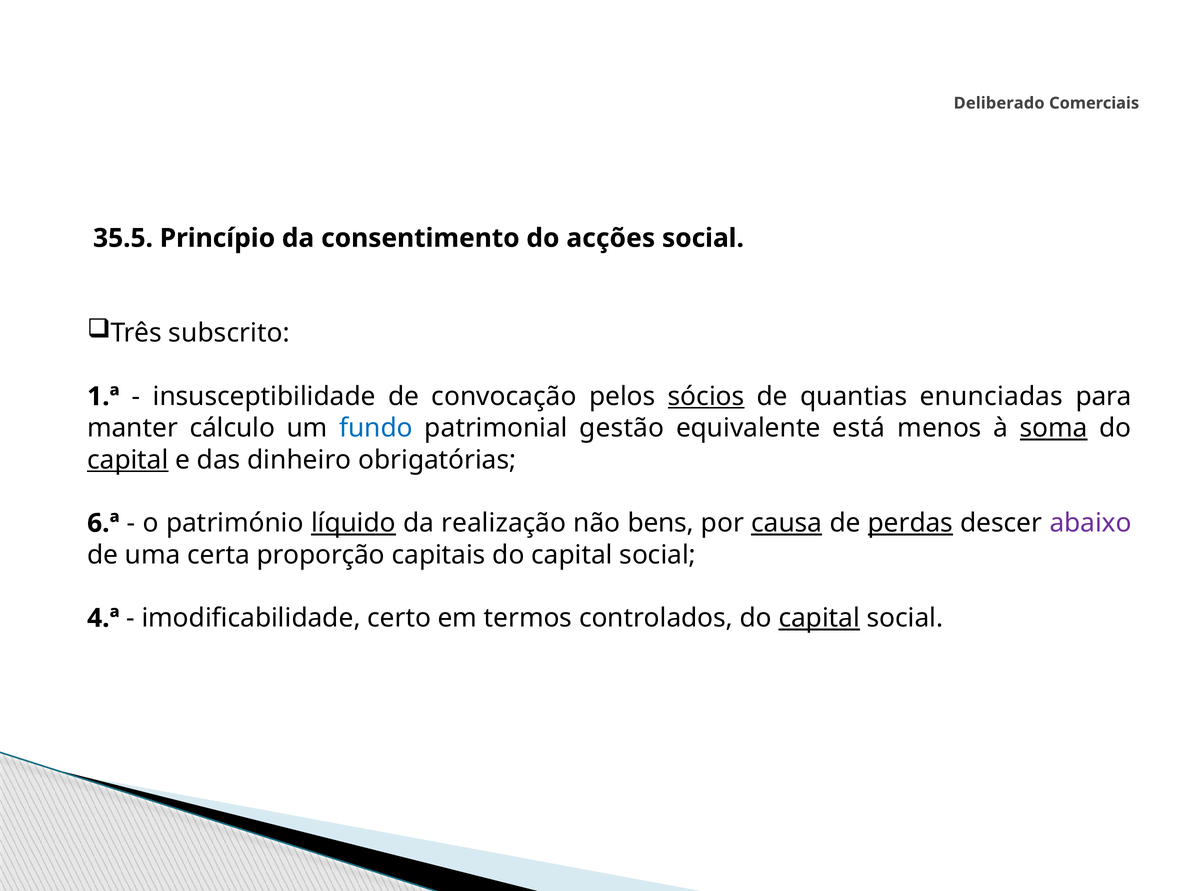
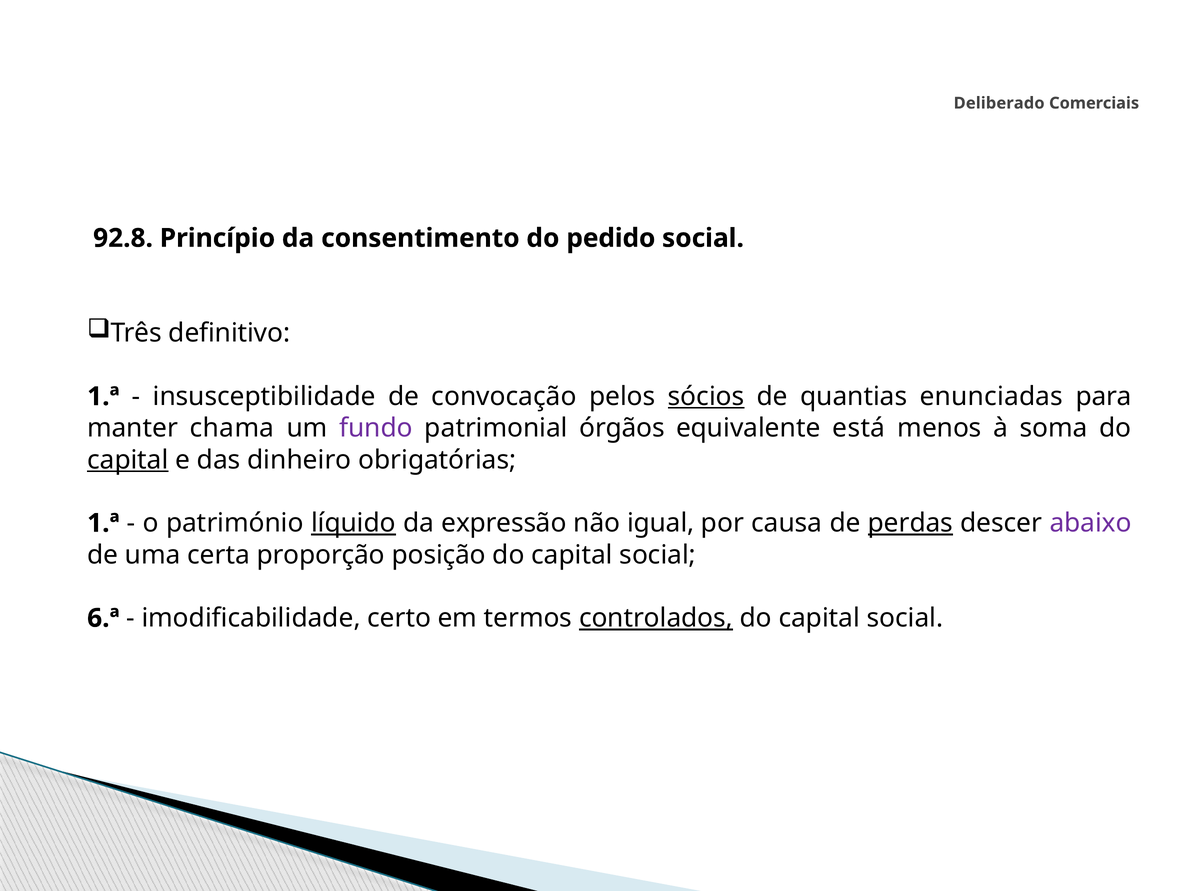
35.5: 35.5 -> 92.8 (123, 238)
acções: acções -> pedido (611, 238)
subscrito: subscrito -> definitivo (229, 333)
cálculo: cálculo -> chama (232, 428)
fundo colour: blue -> purple (376, 428)
gestão: gestão -> órgãos (622, 428)
soma underline: present -> none (1054, 428)
6.ª: 6.ª -> 1.ª (103, 523)
realização: realização -> expressão (504, 523)
bens: bens -> igual (661, 523)
causa underline: present -> none (787, 523)
capitais: capitais -> posição (439, 555)
4.ª: 4.ª -> 6.ª (103, 618)
controlados underline: none -> present (656, 618)
capital underline: present -> none (819, 618)
